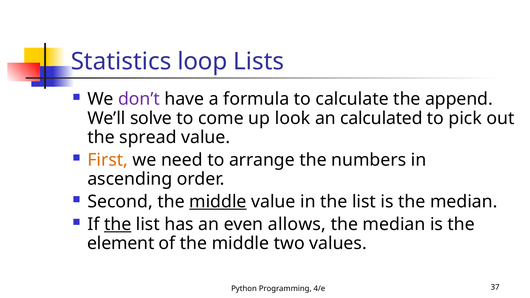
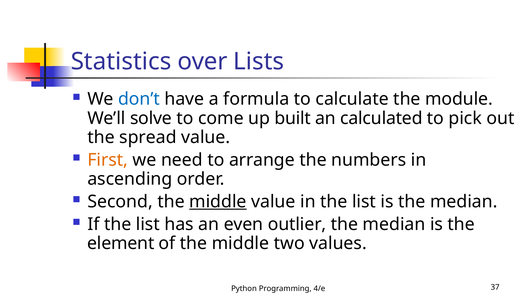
loop: loop -> over (202, 62)
don’t colour: purple -> blue (139, 99)
append: append -> module (459, 99)
look: look -> built (293, 118)
the underline: present -> none (118, 224)
allows: allows -> outlier (297, 224)
